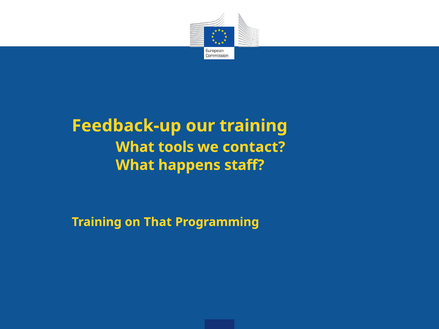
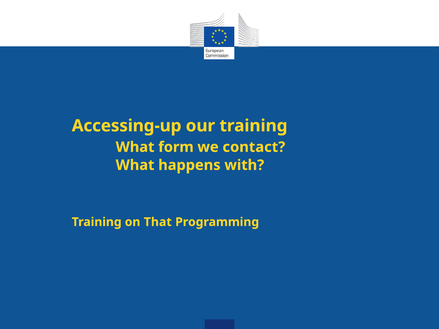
Feedback-up: Feedback-up -> Accessing-up (127, 126)
tools: tools -> form (176, 147)
staff: staff -> with (244, 165)
